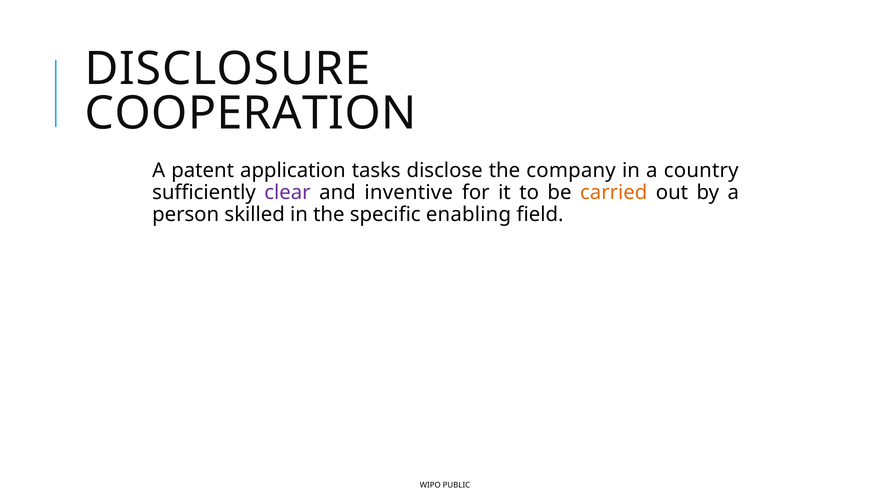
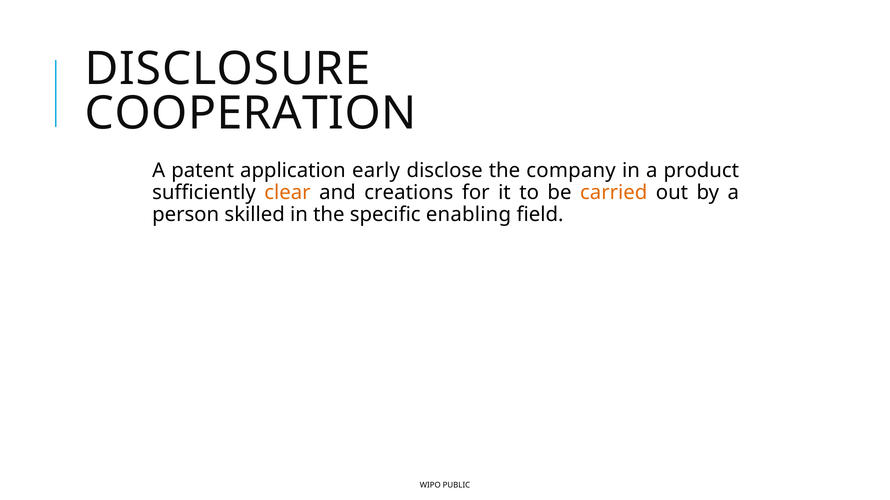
tasks: tasks -> early (376, 171)
country: country -> product (701, 171)
clear colour: purple -> orange (287, 193)
inventive: inventive -> creations (409, 193)
